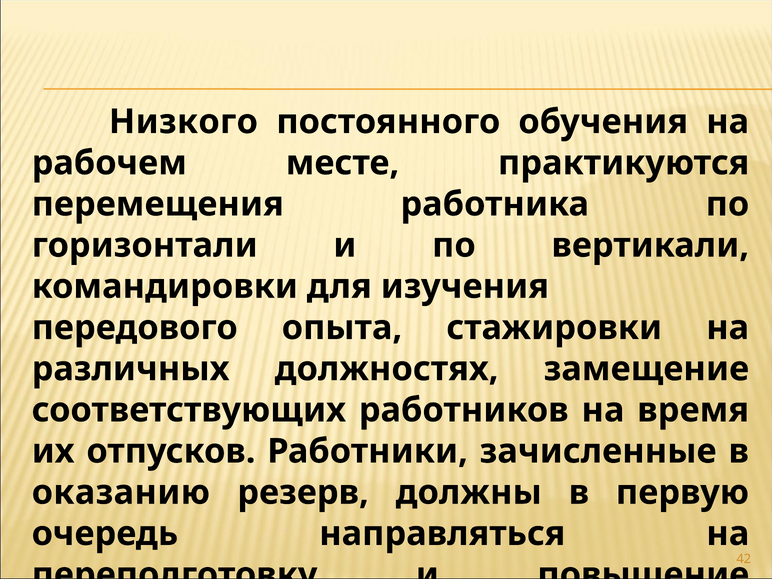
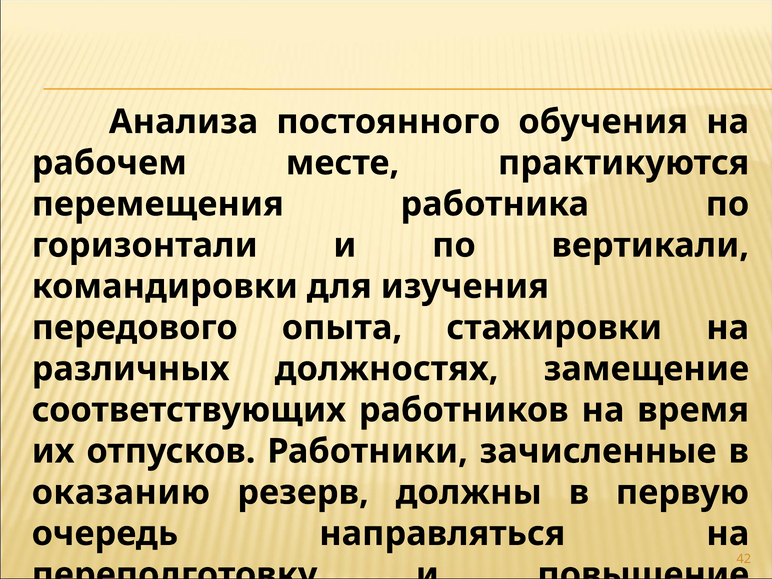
Низкого: Низкого -> Анализа (184, 122)
